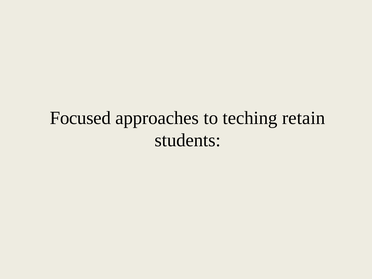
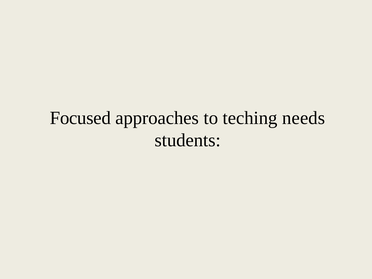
retain: retain -> needs (304, 118)
